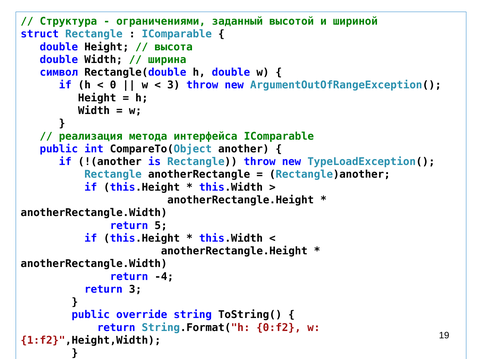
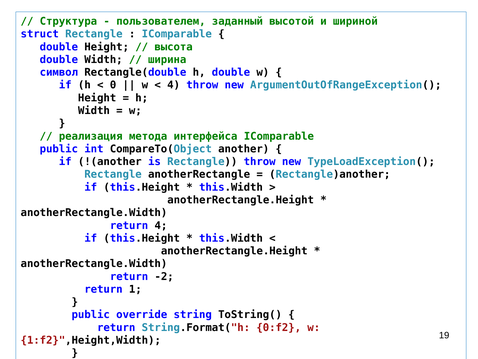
ограничениями: ограничениями -> пользователем (161, 21)
3: 3 -> 4 (174, 85)
return 5: 5 -> 4 (161, 225)
-4: -4 -> -2 (164, 276)
return 3: 3 -> 1 (135, 289)
